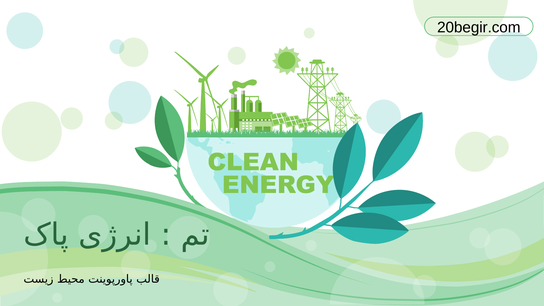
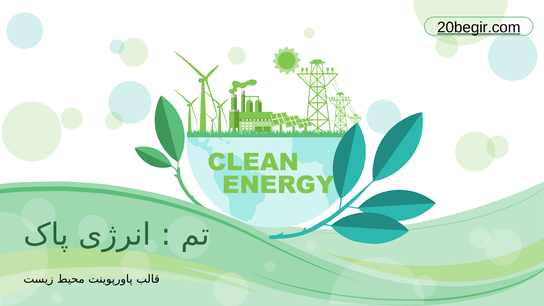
20begir.com underline: none -> present (479, 27)
